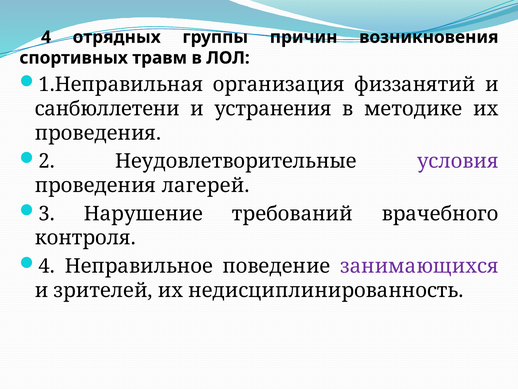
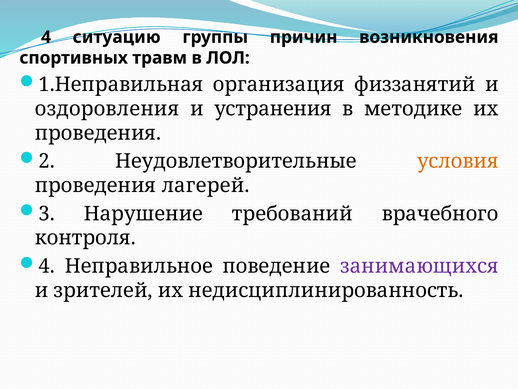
отрядных: отрядных -> ситуацию (117, 37)
санбюллетени: санбюллетени -> оздоровления (107, 109)
условия colour: purple -> orange (458, 161)
